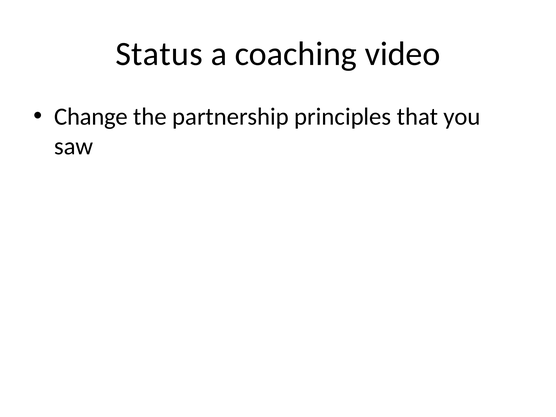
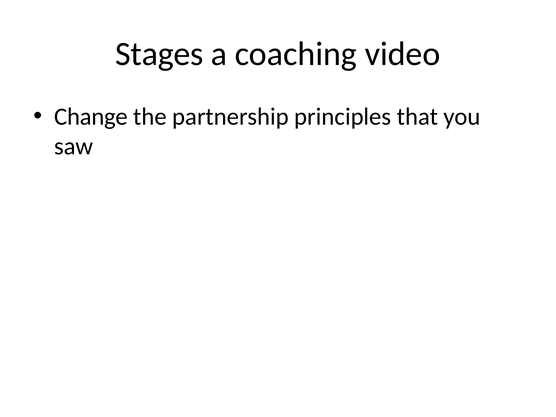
Status: Status -> Stages (159, 54)
